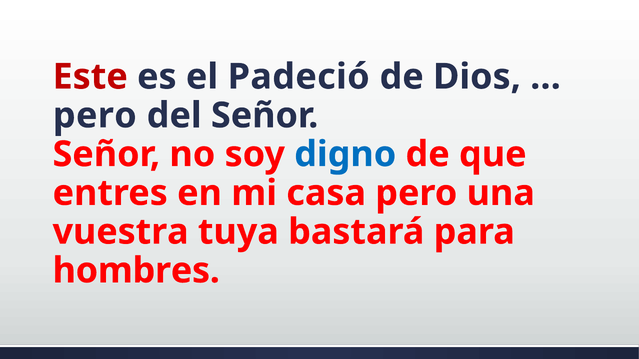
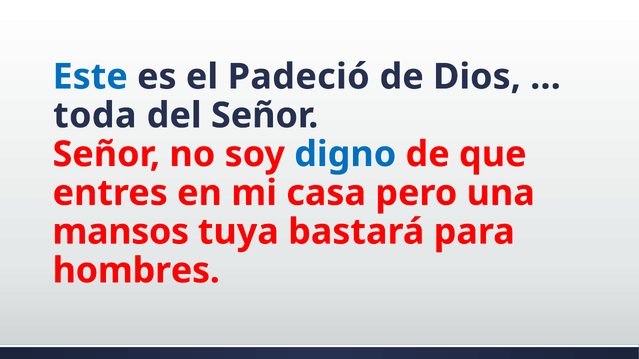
Este colour: red -> blue (90, 77)
pero: pero -> toda (95, 116)
vuestra: vuestra -> mansos (121, 232)
